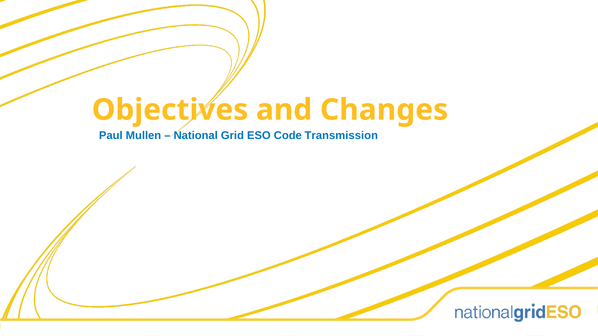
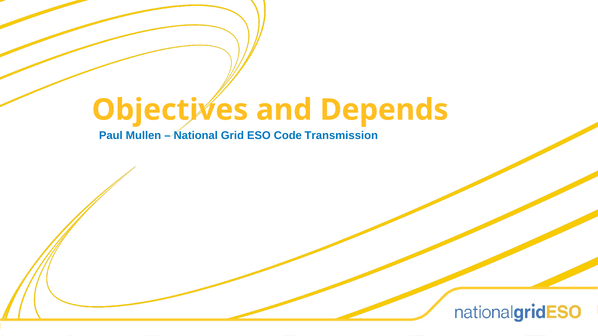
Changes: Changes -> Depends (384, 110)
